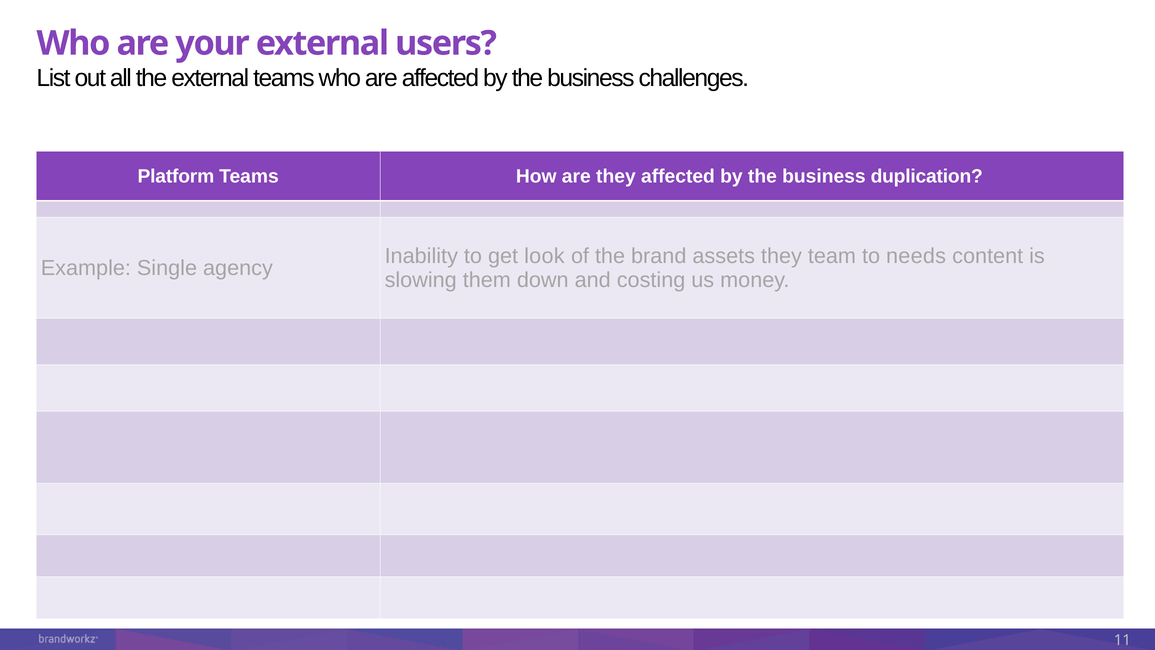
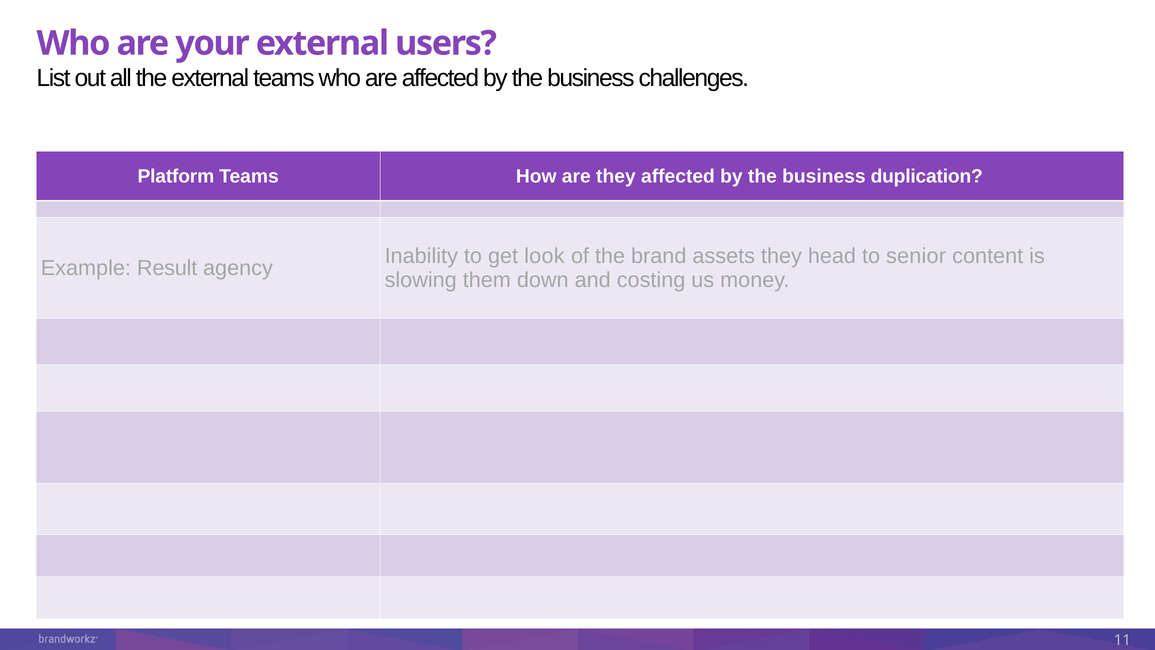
team: team -> head (832, 256)
needs: needs -> senior (916, 256)
Single: Single -> Result (167, 268)
